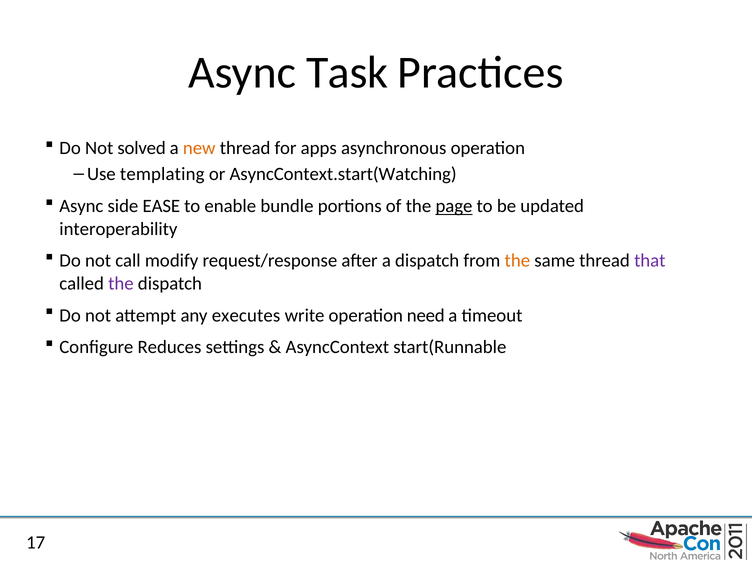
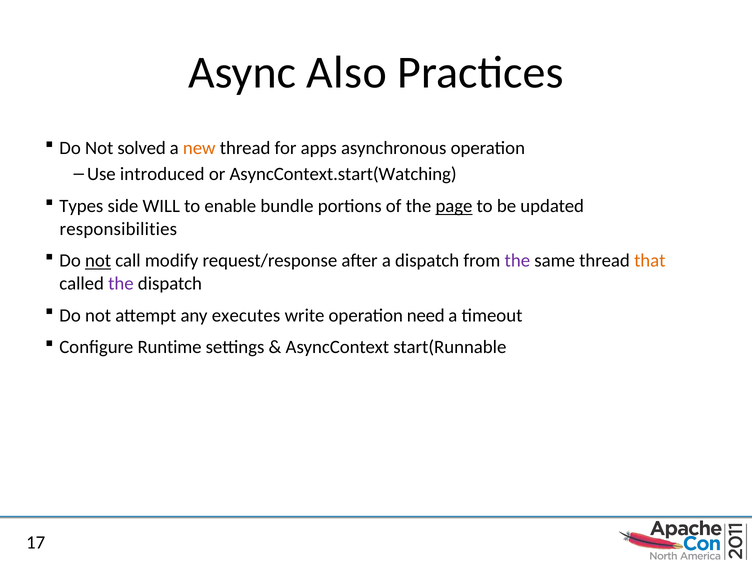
Task: Task -> Also (347, 73)
templating: templating -> introduced (162, 174)
Async: Async -> Types (81, 206)
EASE: EASE -> WILL (161, 206)
interoperability: interoperability -> responsibilities (118, 229)
not underline: none -> present (98, 261)
the colour: orange -> purple (517, 261)
that colour: purple -> orange (650, 261)
Reduces: Reduces -> Runtime (170, 347)
